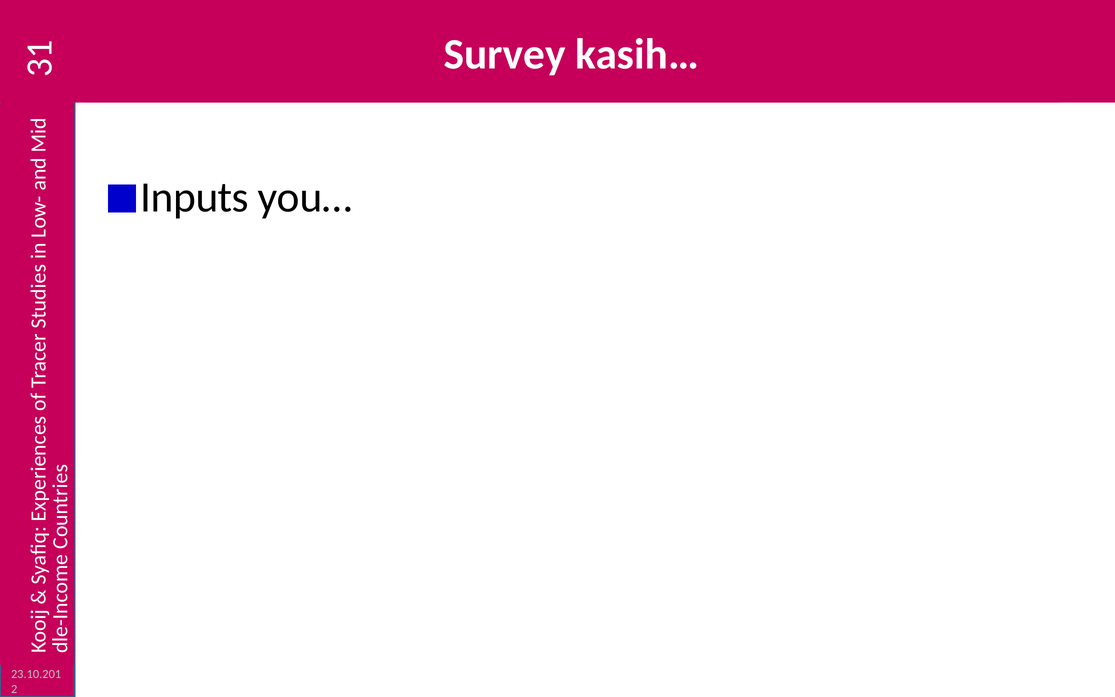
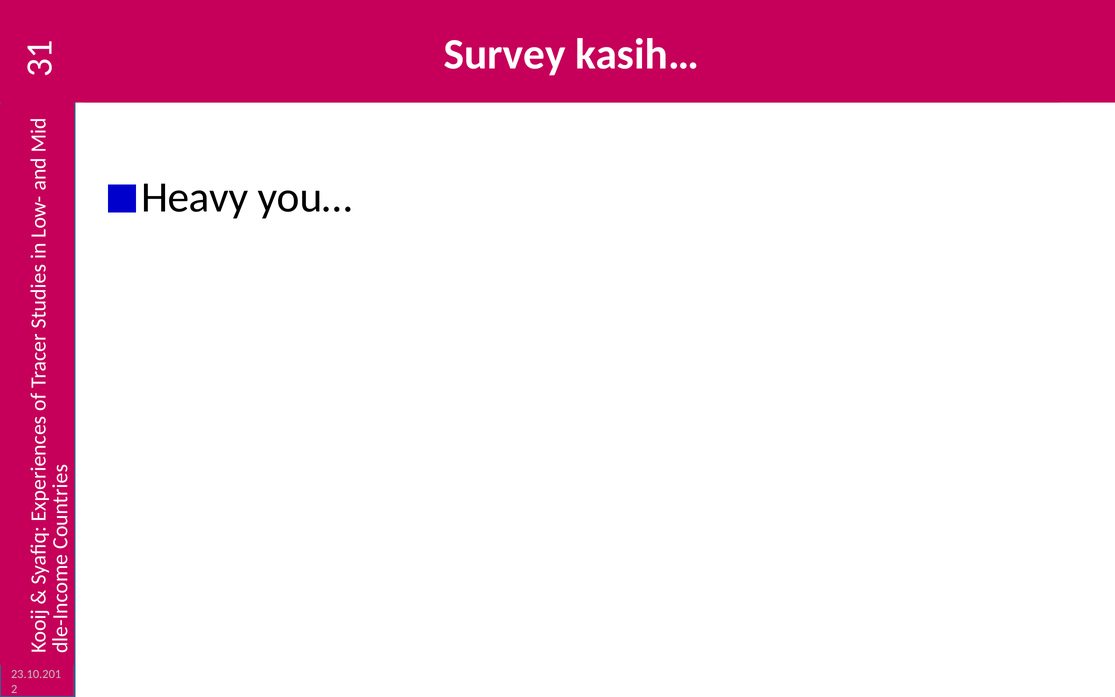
Inputs: Inputs -> Heavy (195, 197)
